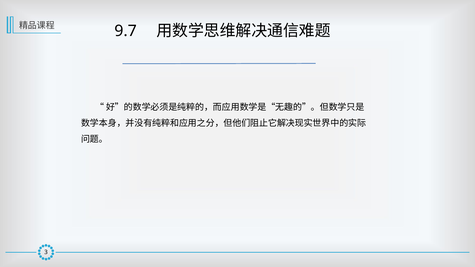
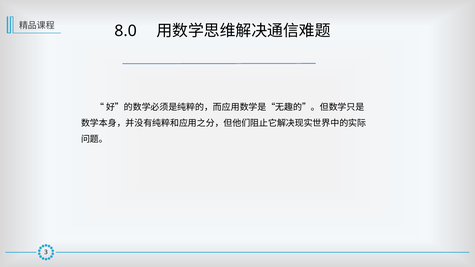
9.7: 9.7 -> 8.0 (126, 31)
